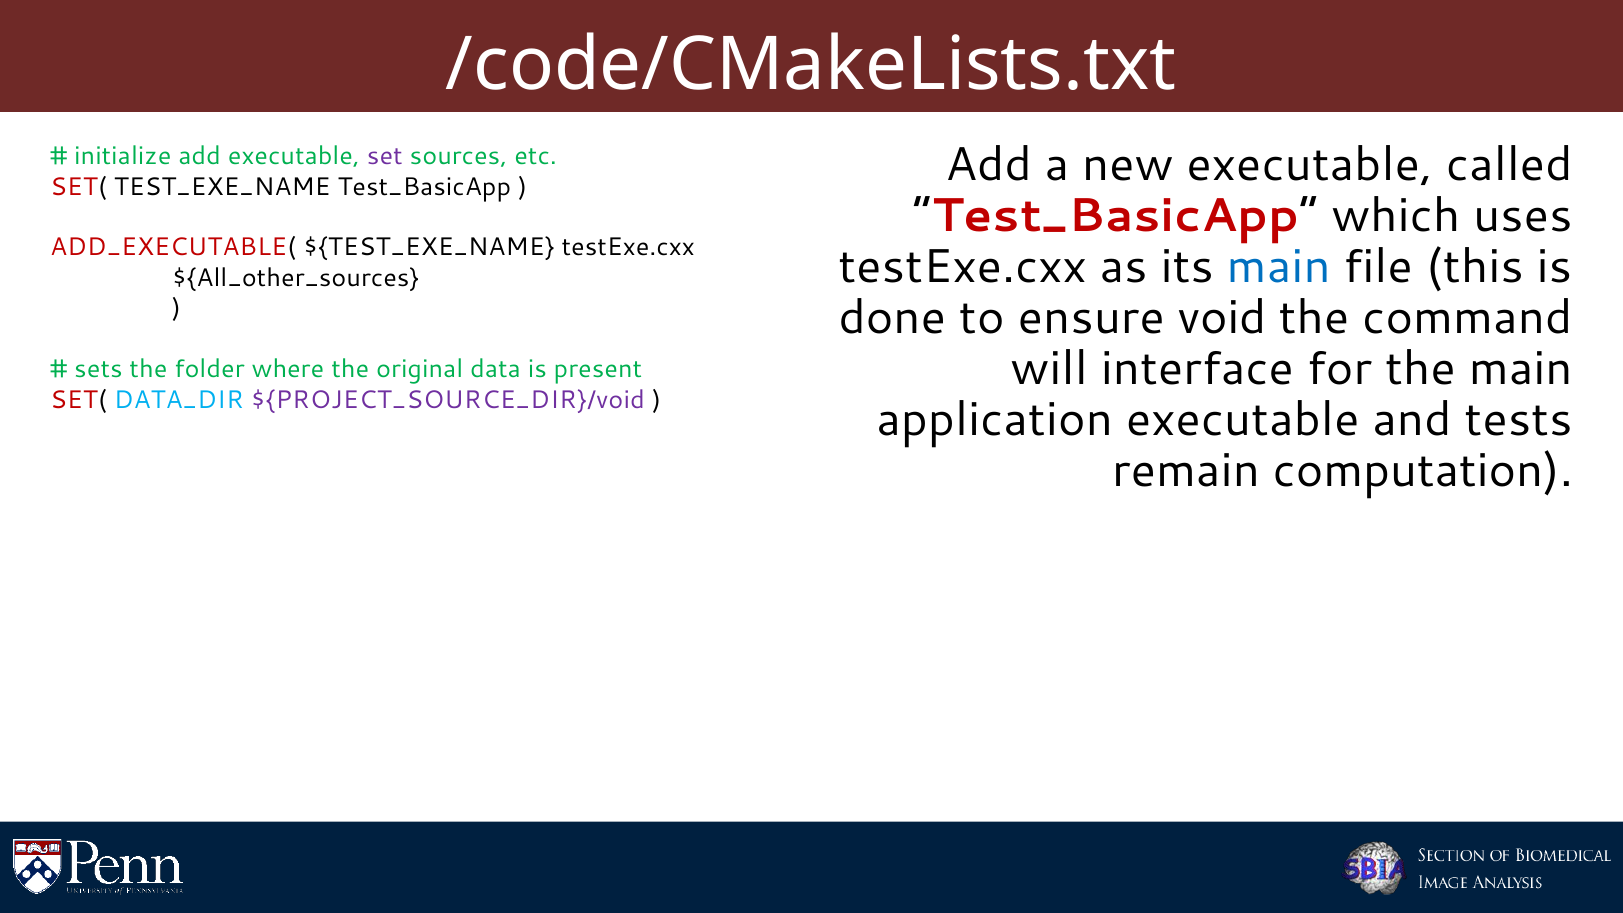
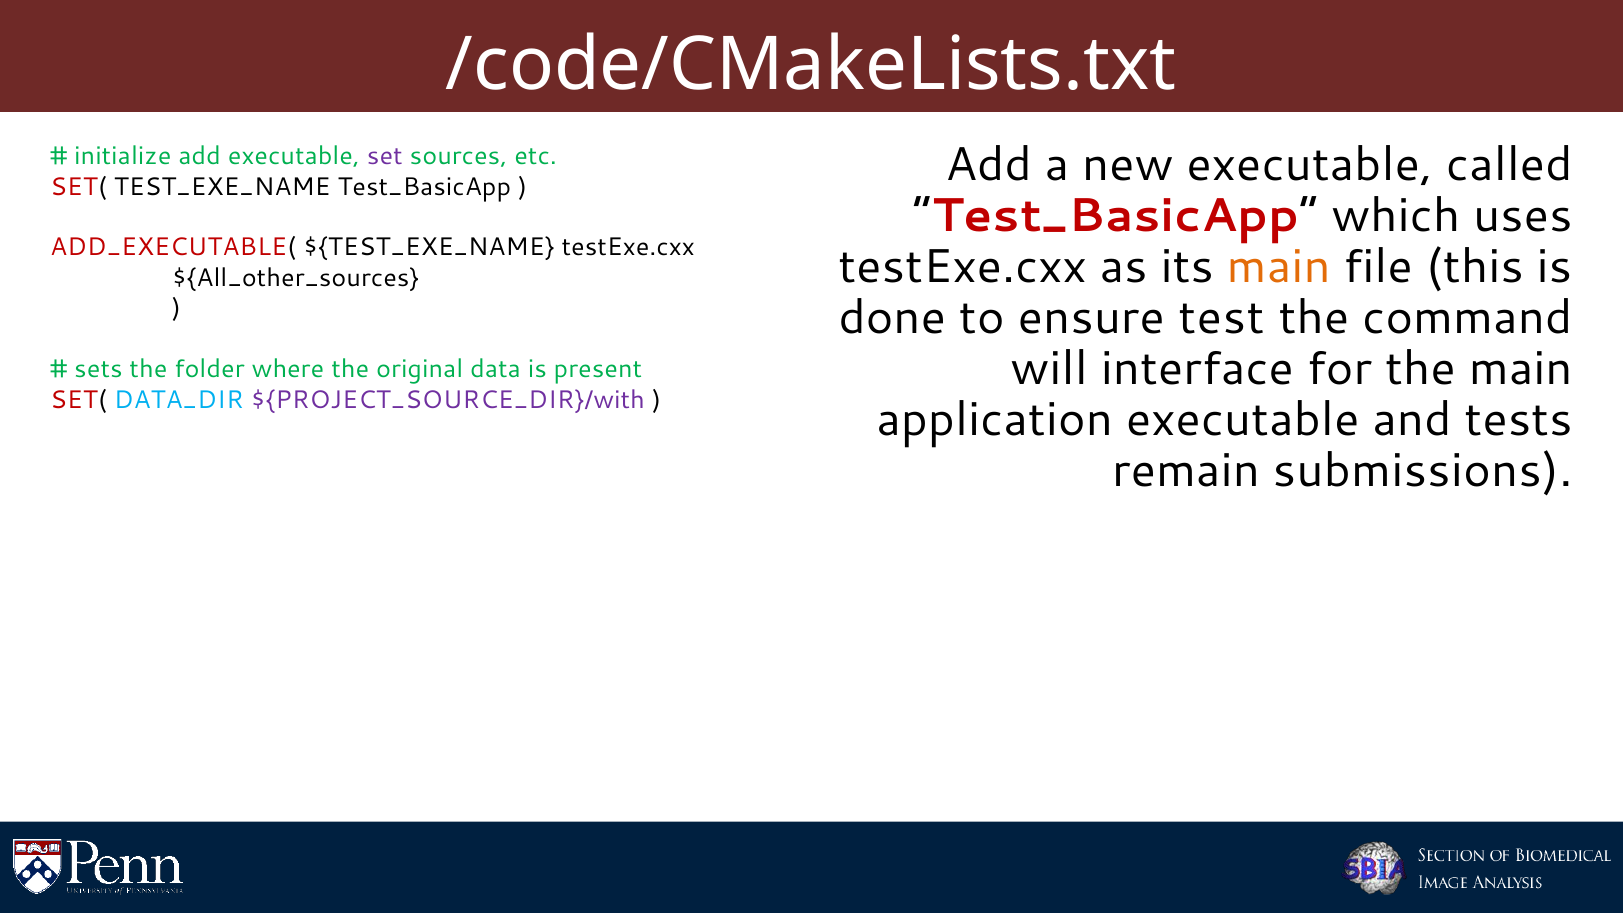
main colour: blue -> orange (1279, 267)
ensure void: void -> test (1221, 318)
${PROJECT_SOURCE_DIR}/void: ${PROJECT_SOURCE_DIR}/void -> ${PROJECT_SOURCE_DIR}/with (448, 400)
computation: computation -> submissions (1423, 471)
